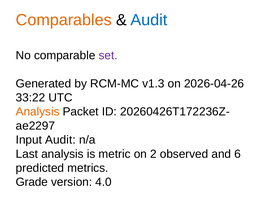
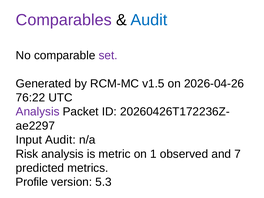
Comparables colour: orange -> purple (64, 20)
v1.3: v1.3 -> v1.5 (153, 84)
33:22: 33:22 -> 76:22 (30, 98)
Analysis colour: orange -> purple (38, 112)
Last: Last -> Risk (27, 154)
2: 2 -> 1 (153, 154)
6: 6 -> 7 (238, 154)
Grade: Grade -> Profile (32, 182)
4.0: 4.0 -> 5.3 (104, 182)
